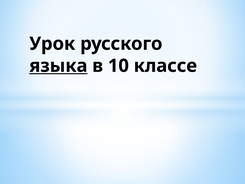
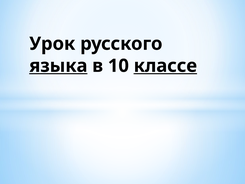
классе underline: none -> present (165, 66)
